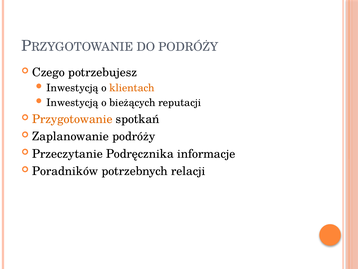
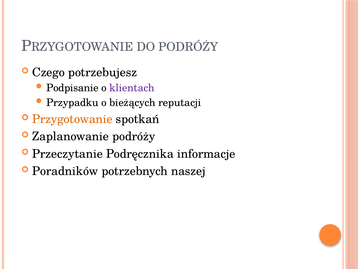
Inwestycją: Inwestycją -> Podpisanie (72, 88)
klientach colour: orange -> purple (132, 88)
Inwestycją: Inwestycją -> Przypadku (72, 102)
relacji: relacji -> naszej (188, 171)
